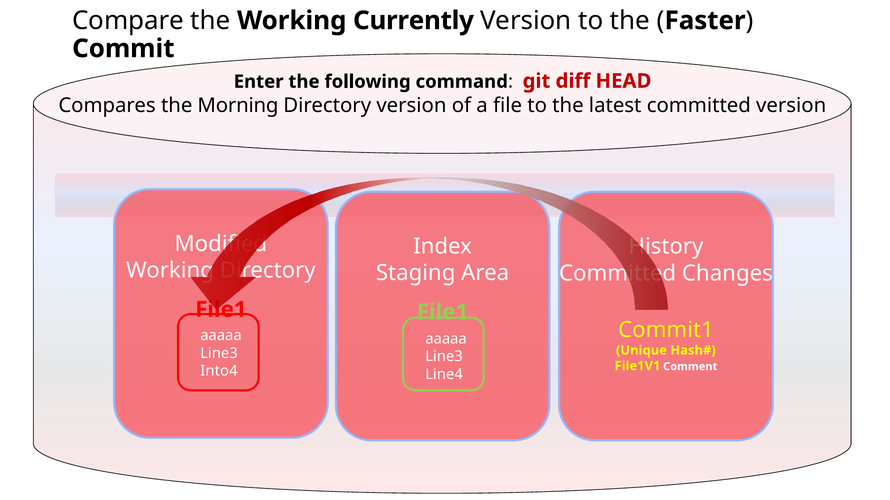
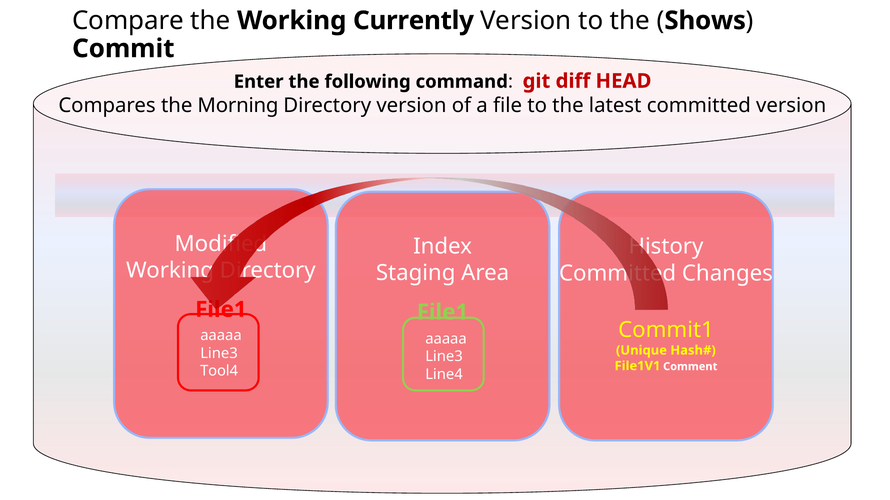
Faster: Faster -> Shows (705, 21)
Into4: Into4 -> Tool4 (219, 371)
